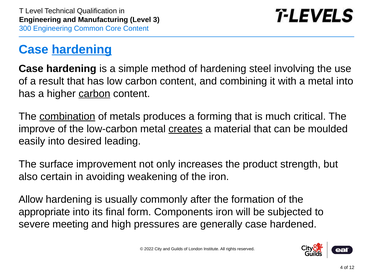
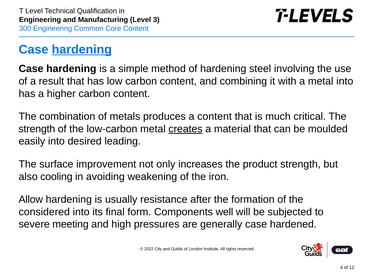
carbon underline: present -> none (94, 94)
combination underline: present -> none (67, 116)
a forming: forming -> content (215, 116)
improve: improve -> strength (37, 129)
certain: certain -> cooling (56, 176)
commonly: commonly -> resistance (164, 199)
appropriate: appropriate -> considered (44, 212)
Components iron: iron -> well (224, 212)
